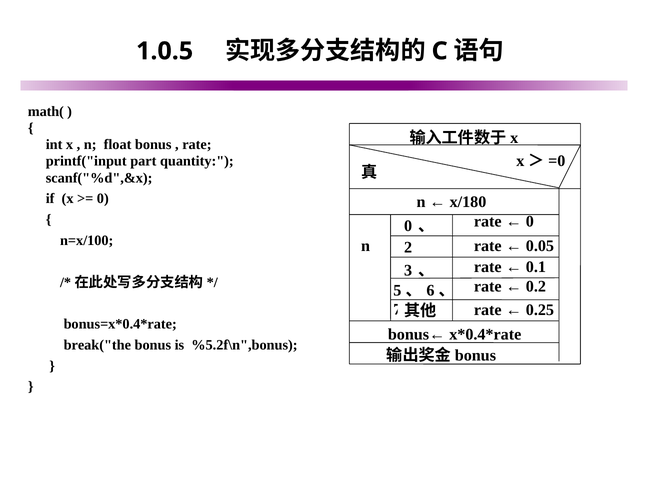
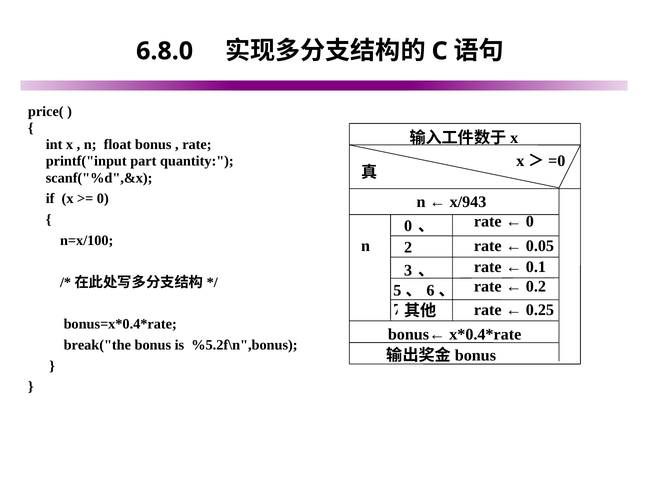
1.0.5: 1.0.5 -> 6.8.0 (165, 51)
math(: math( -> price( (46, 112)
x/180: x/180 -> x/943 (468, 202)
